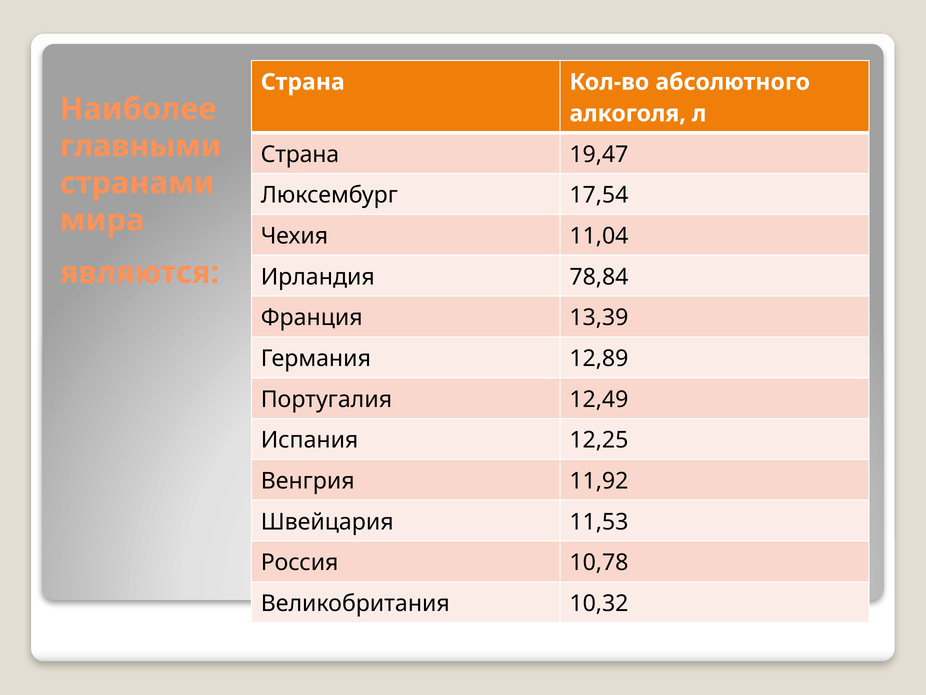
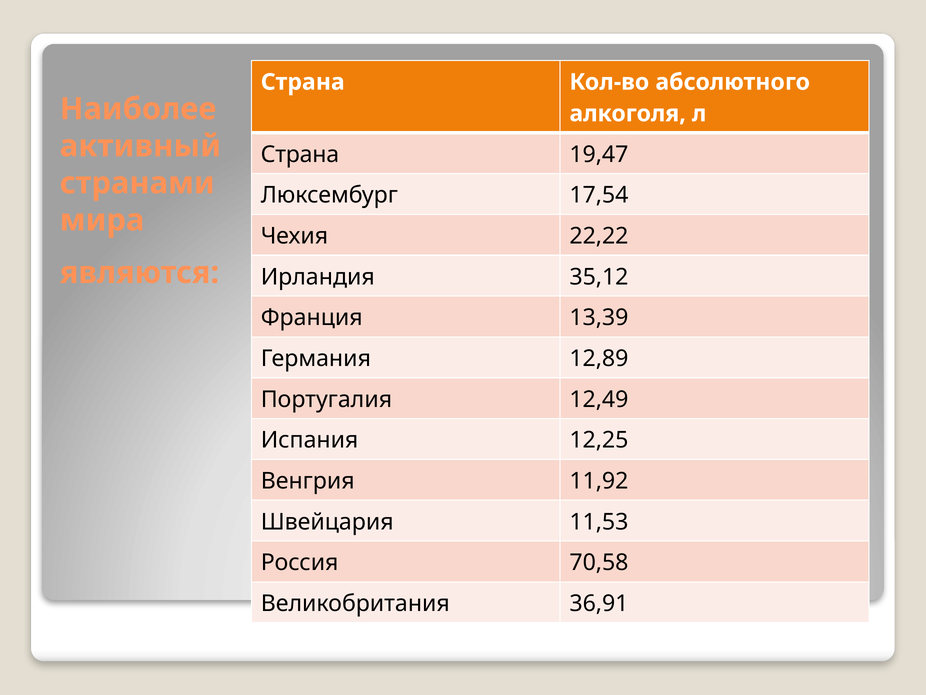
главными: главными -> активный (140, 146)
11,04: 11,04 -> 22,22 (599, 236)
78,84: 78,84 -> 35,12 (599, 277)
10,78: 10,78 -> 70,58 (599, 562)
10,32: 10,32 -> 36,91 (599, 603)
